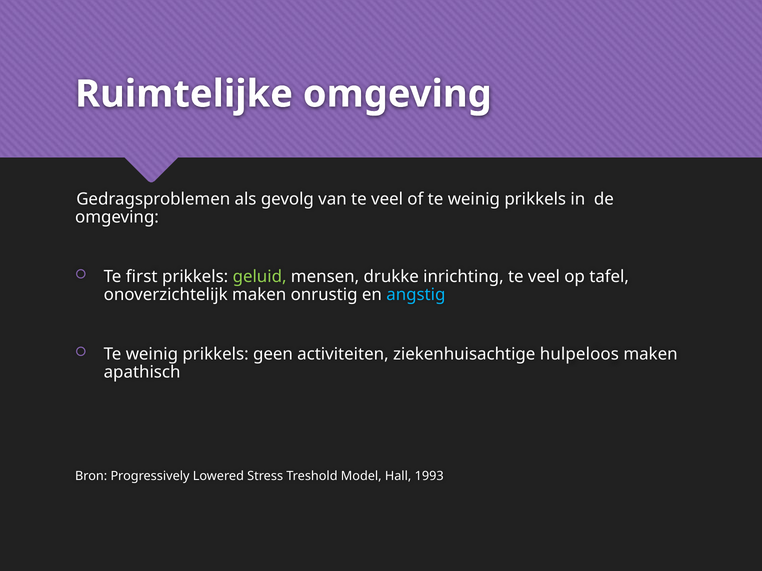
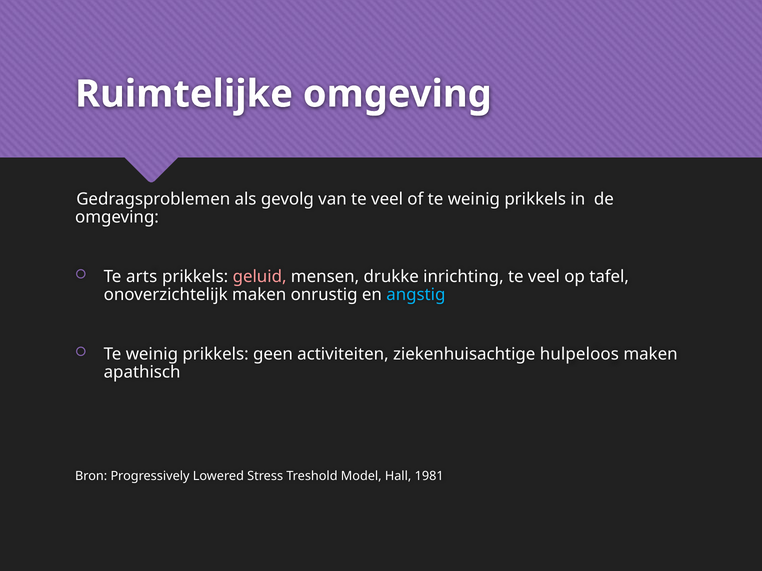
first: first -> arts (142, 277)
geluid colour: light green -> pink (260, 277)
1993: 1993 -> 1981 (429, 476)
